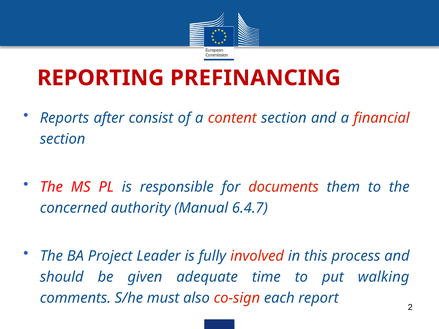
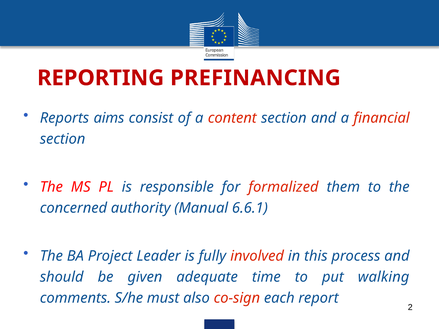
after: after -> aims (109, 118)
documents: documents -> formalized (283, 187)
6.4.7: 6.4.7 -> 6.6.1 (250, 208)
